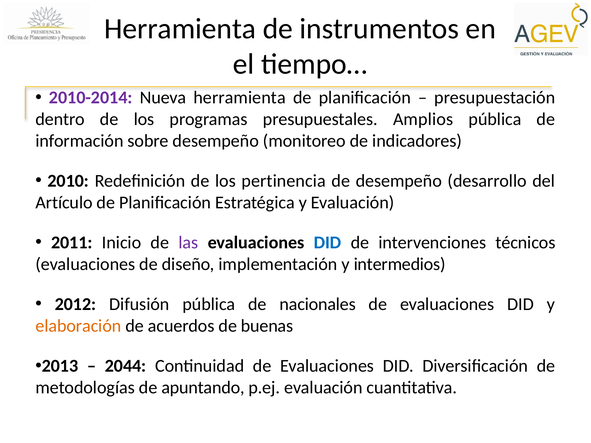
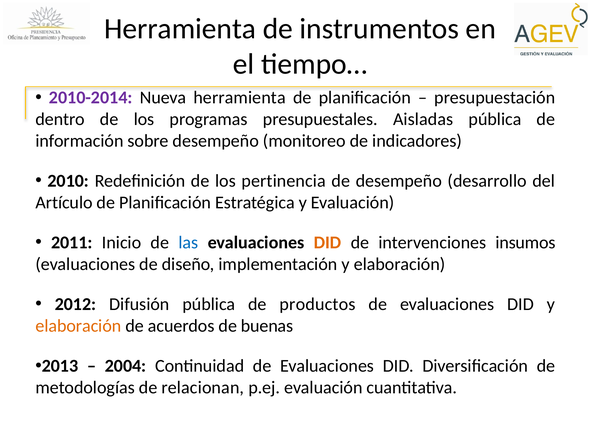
Amplios: Amplios -> Aisladas (423, 119)
las colour: purple -> blue (188, 243)
DID colour: blue -> orange (327, 243)
técnicos: técnicos -> insumos (525, 243)
implementación y intermedios: intermedios -> elaboración (400, 264)
nacionales: nacionales -> productos (318, 305)
2044: 2044 -> 2004 (125, 366)
apuntando: apuntando -> relacionan (203, 388)
